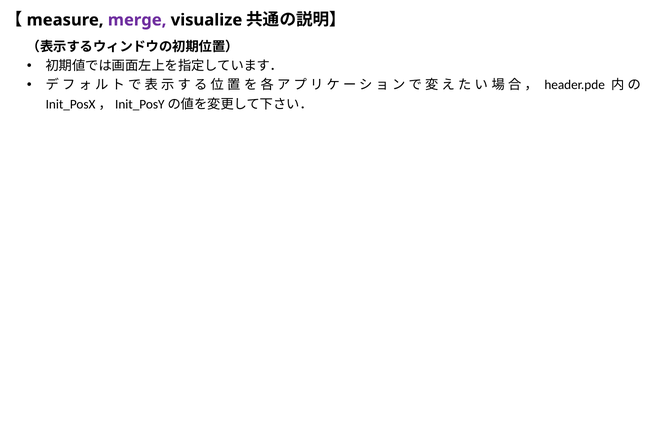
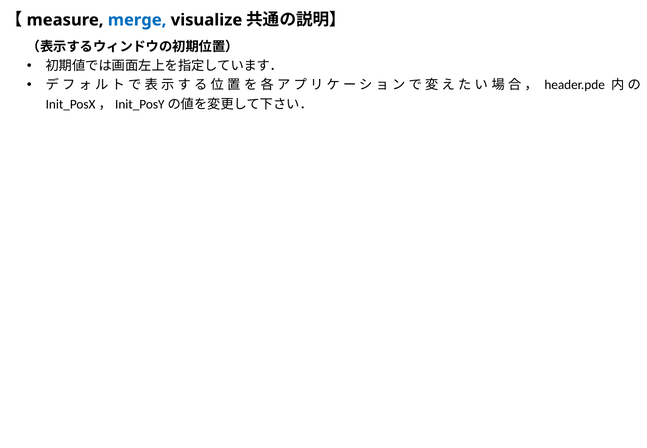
merge colour: purple -> blue (137, 20)
